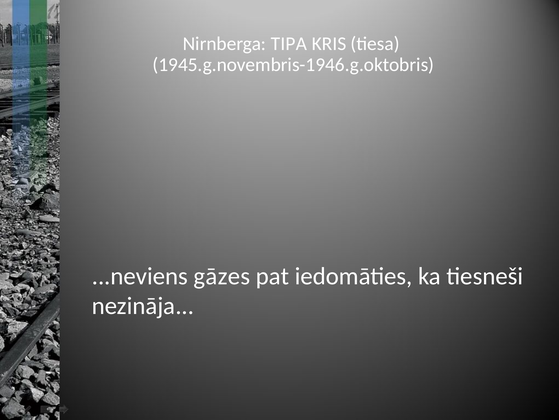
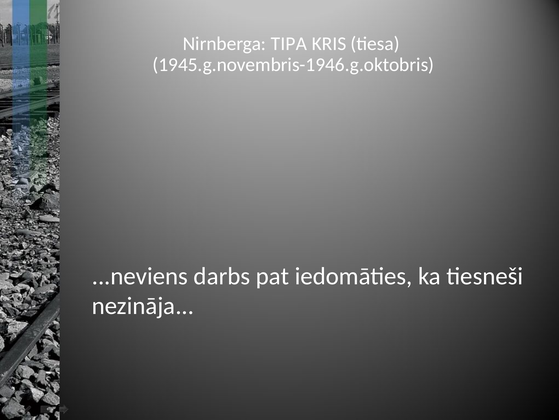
gāzes: gāzes -> darbs (222, 276)
